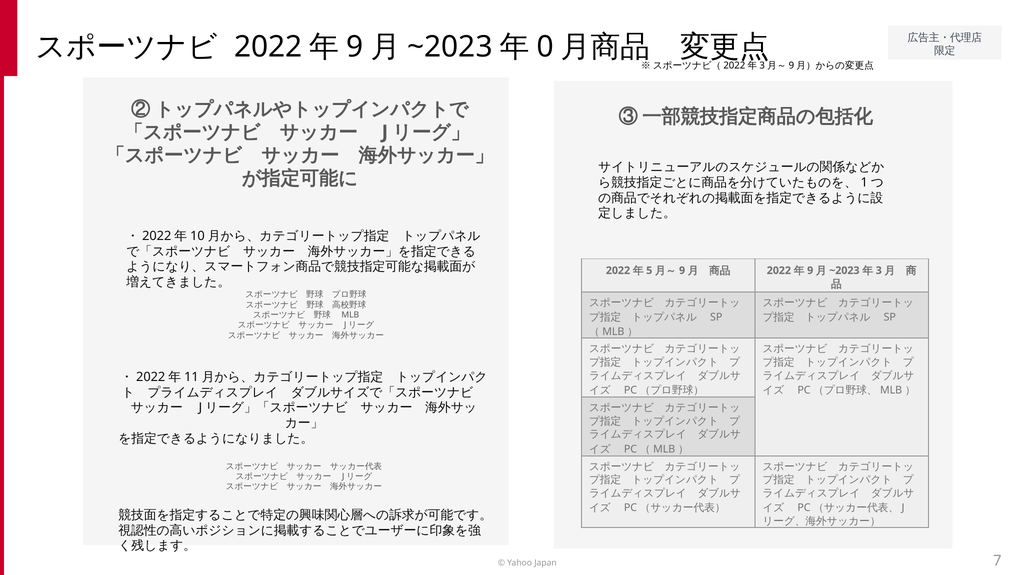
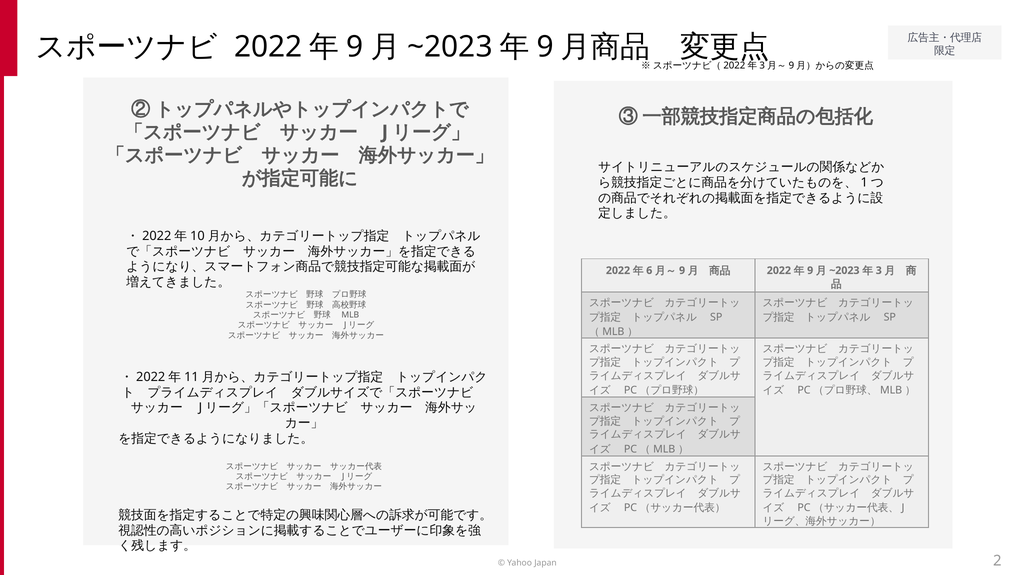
0: 0 -> 9 (545, 47)
5: 5 -> 6 (649, 271)
7: 7 -> 2 (997, 561)
